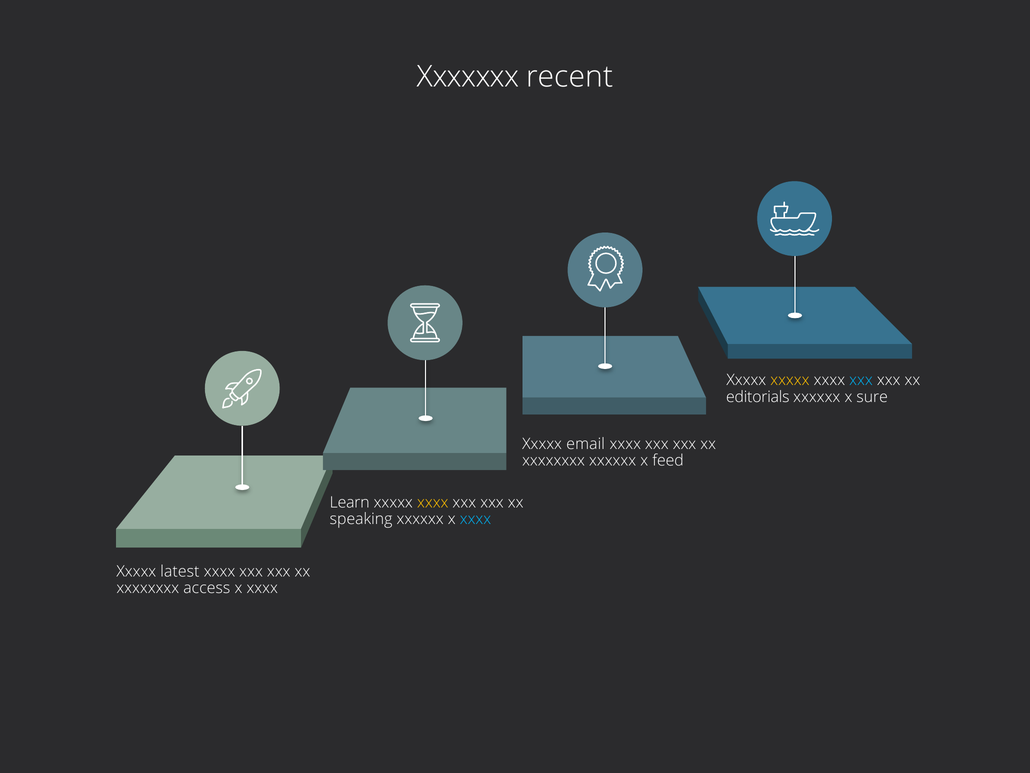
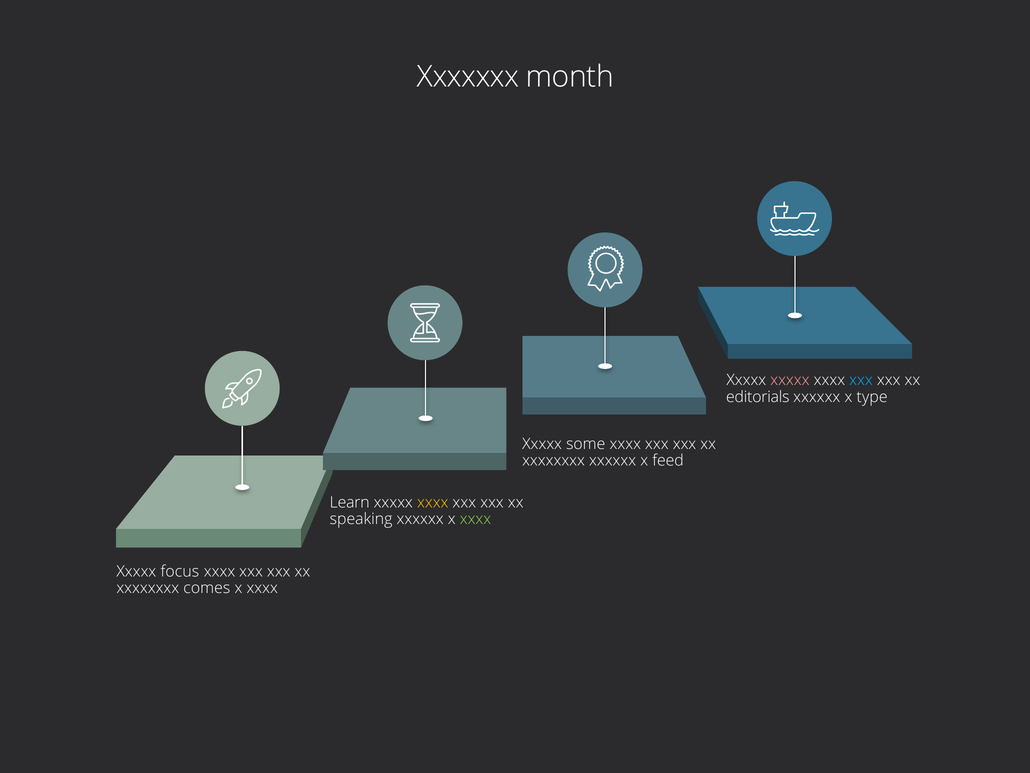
recent: recent -> month (570, 77)
xxxxx colour: yellow -> pink (790, 380)
sure: sure -> type (872, 397)
email: email -> some (586, 444)
xxxx colour: light blue -> light green (475, 519)
latest: latest -> focus (180, 571)
access: access -> comes (207, 588)
